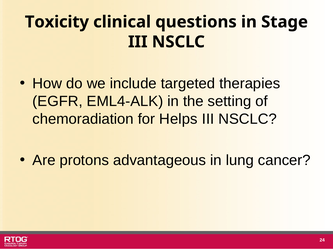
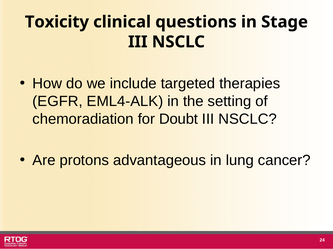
Helps: Helps -> Doubt (179, 119)
